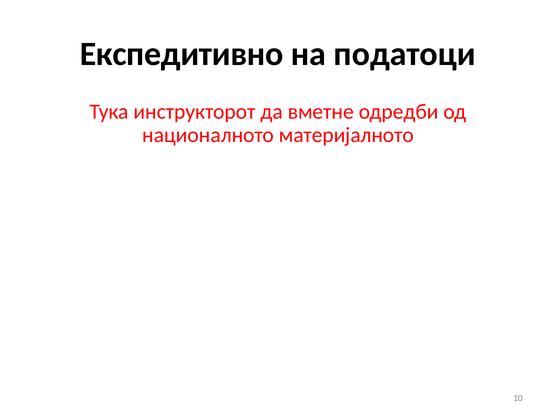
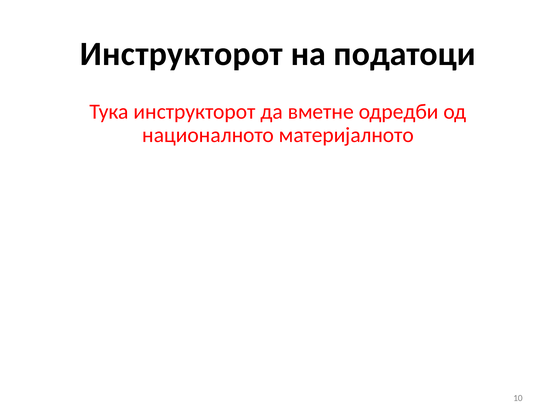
Експедитивно: Експедитивно -> Инструкторот (181, 54)
